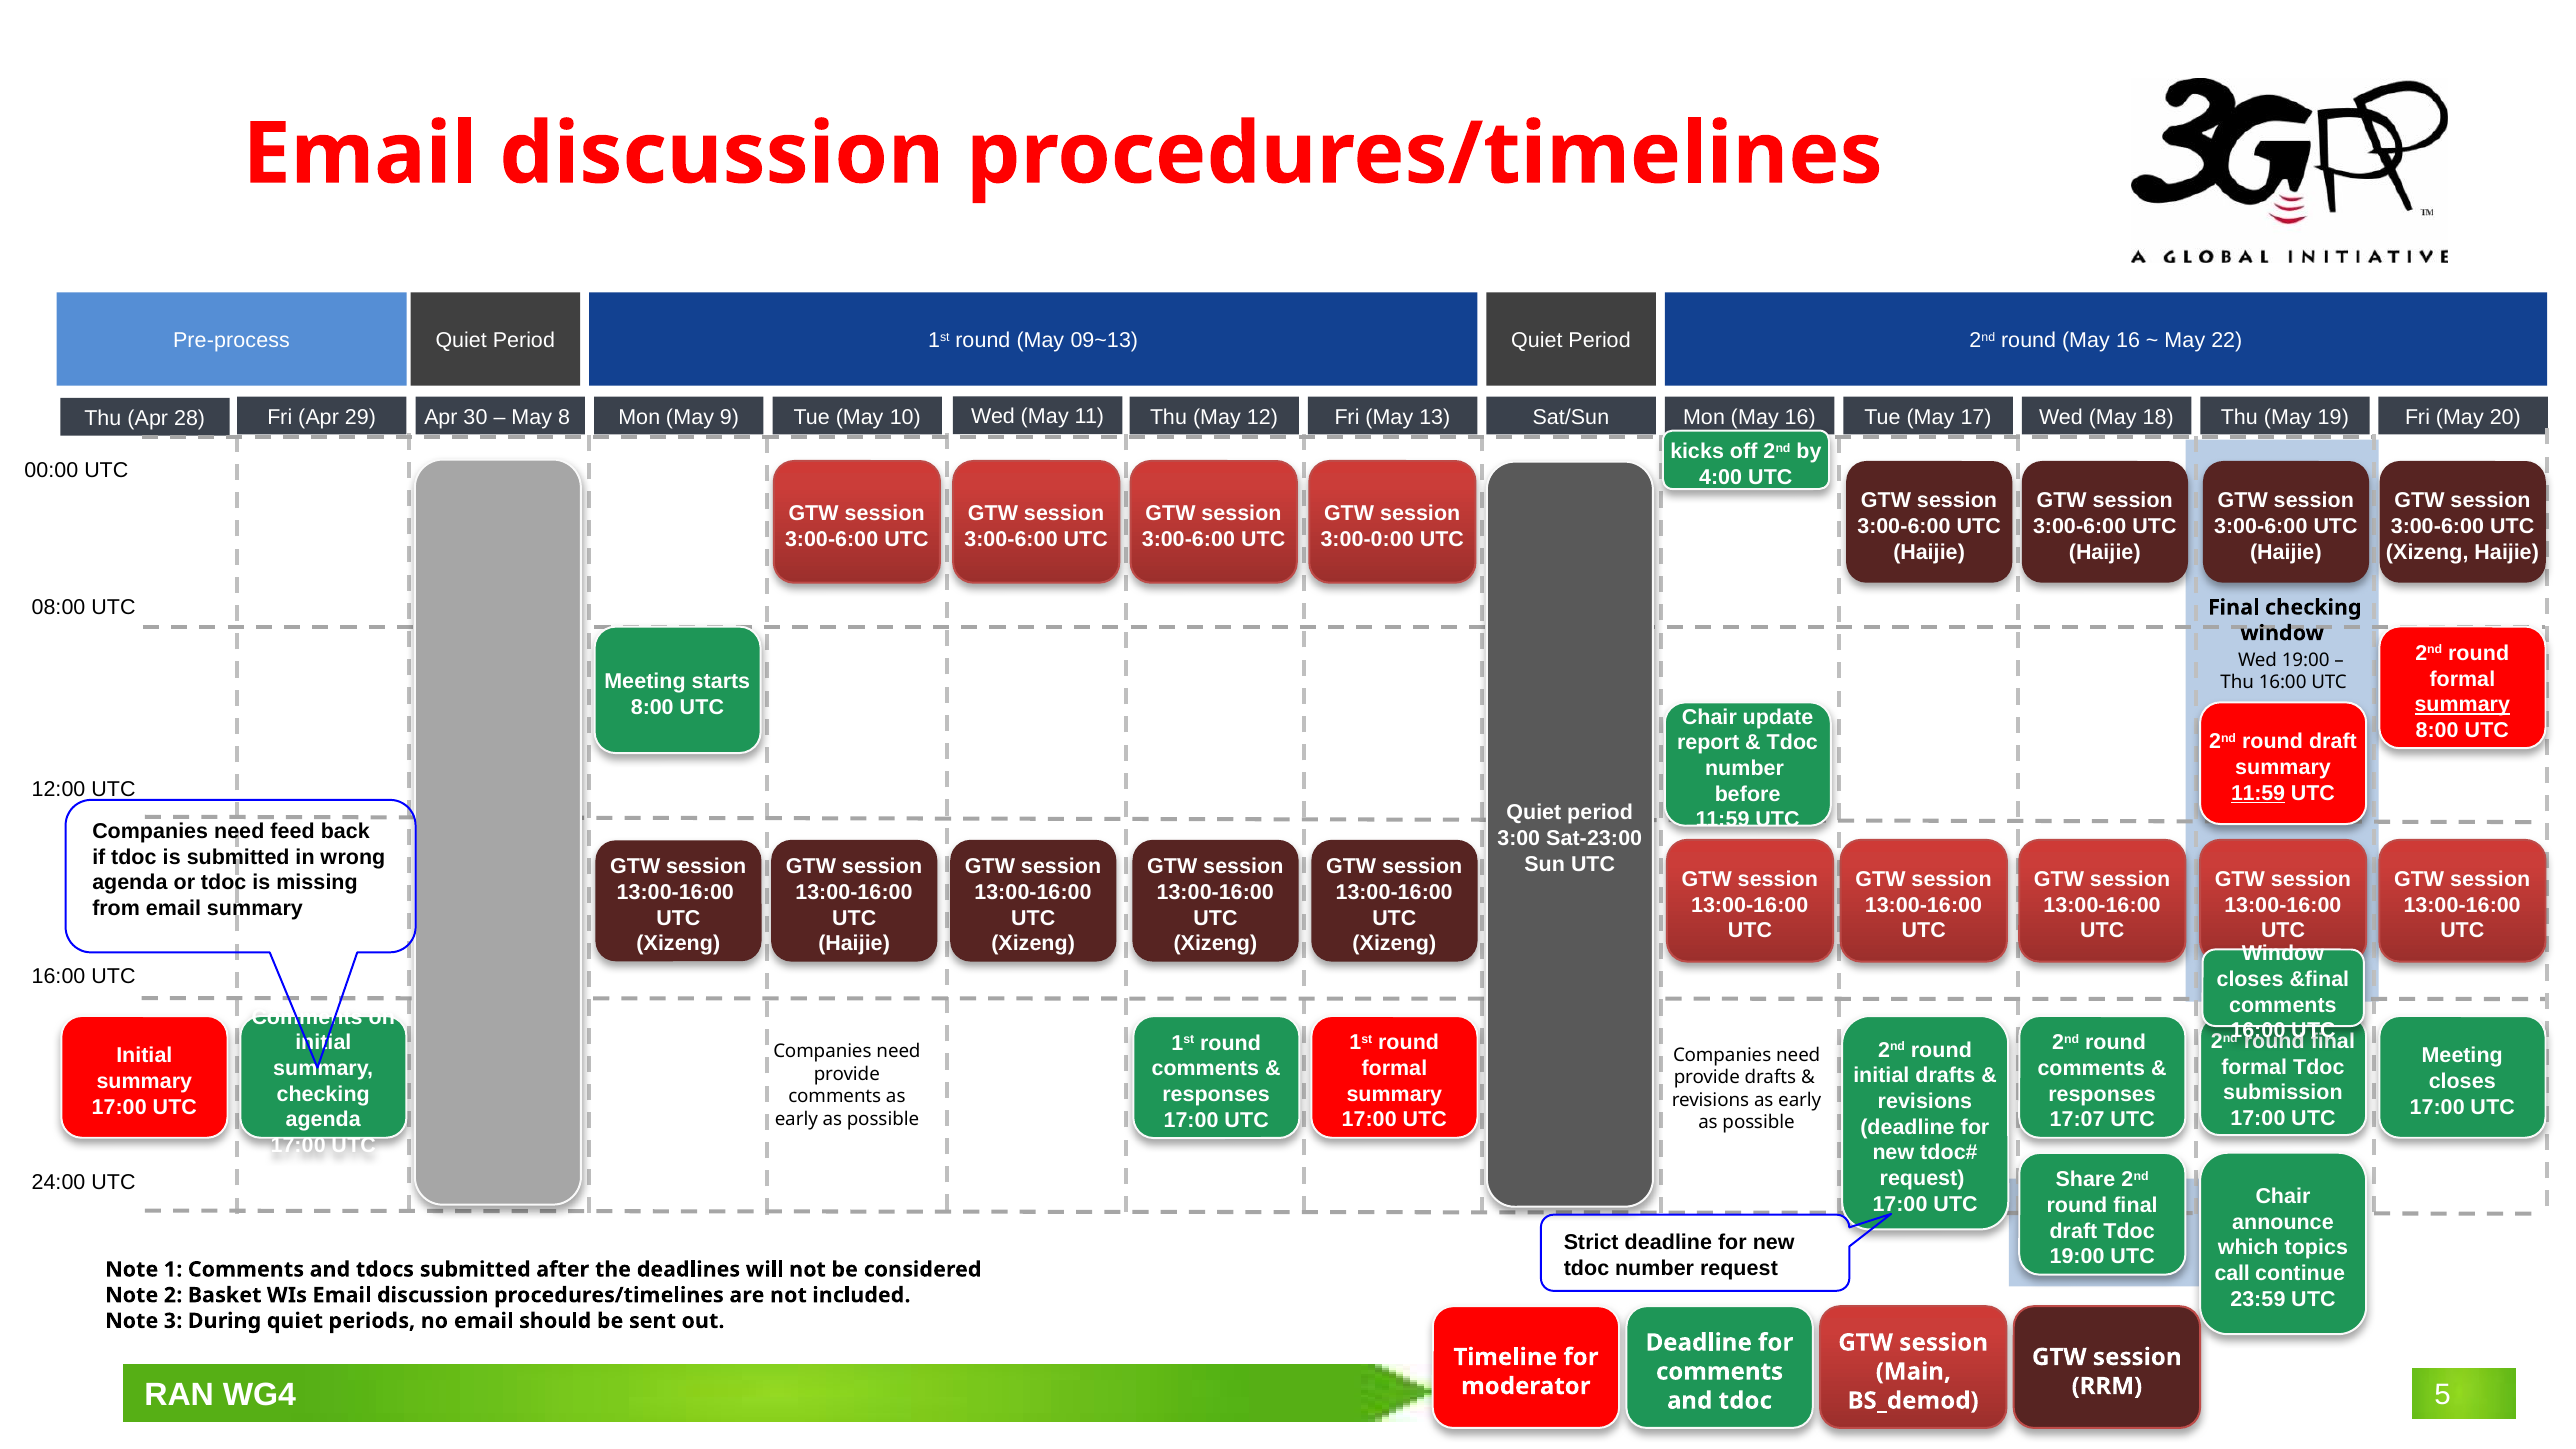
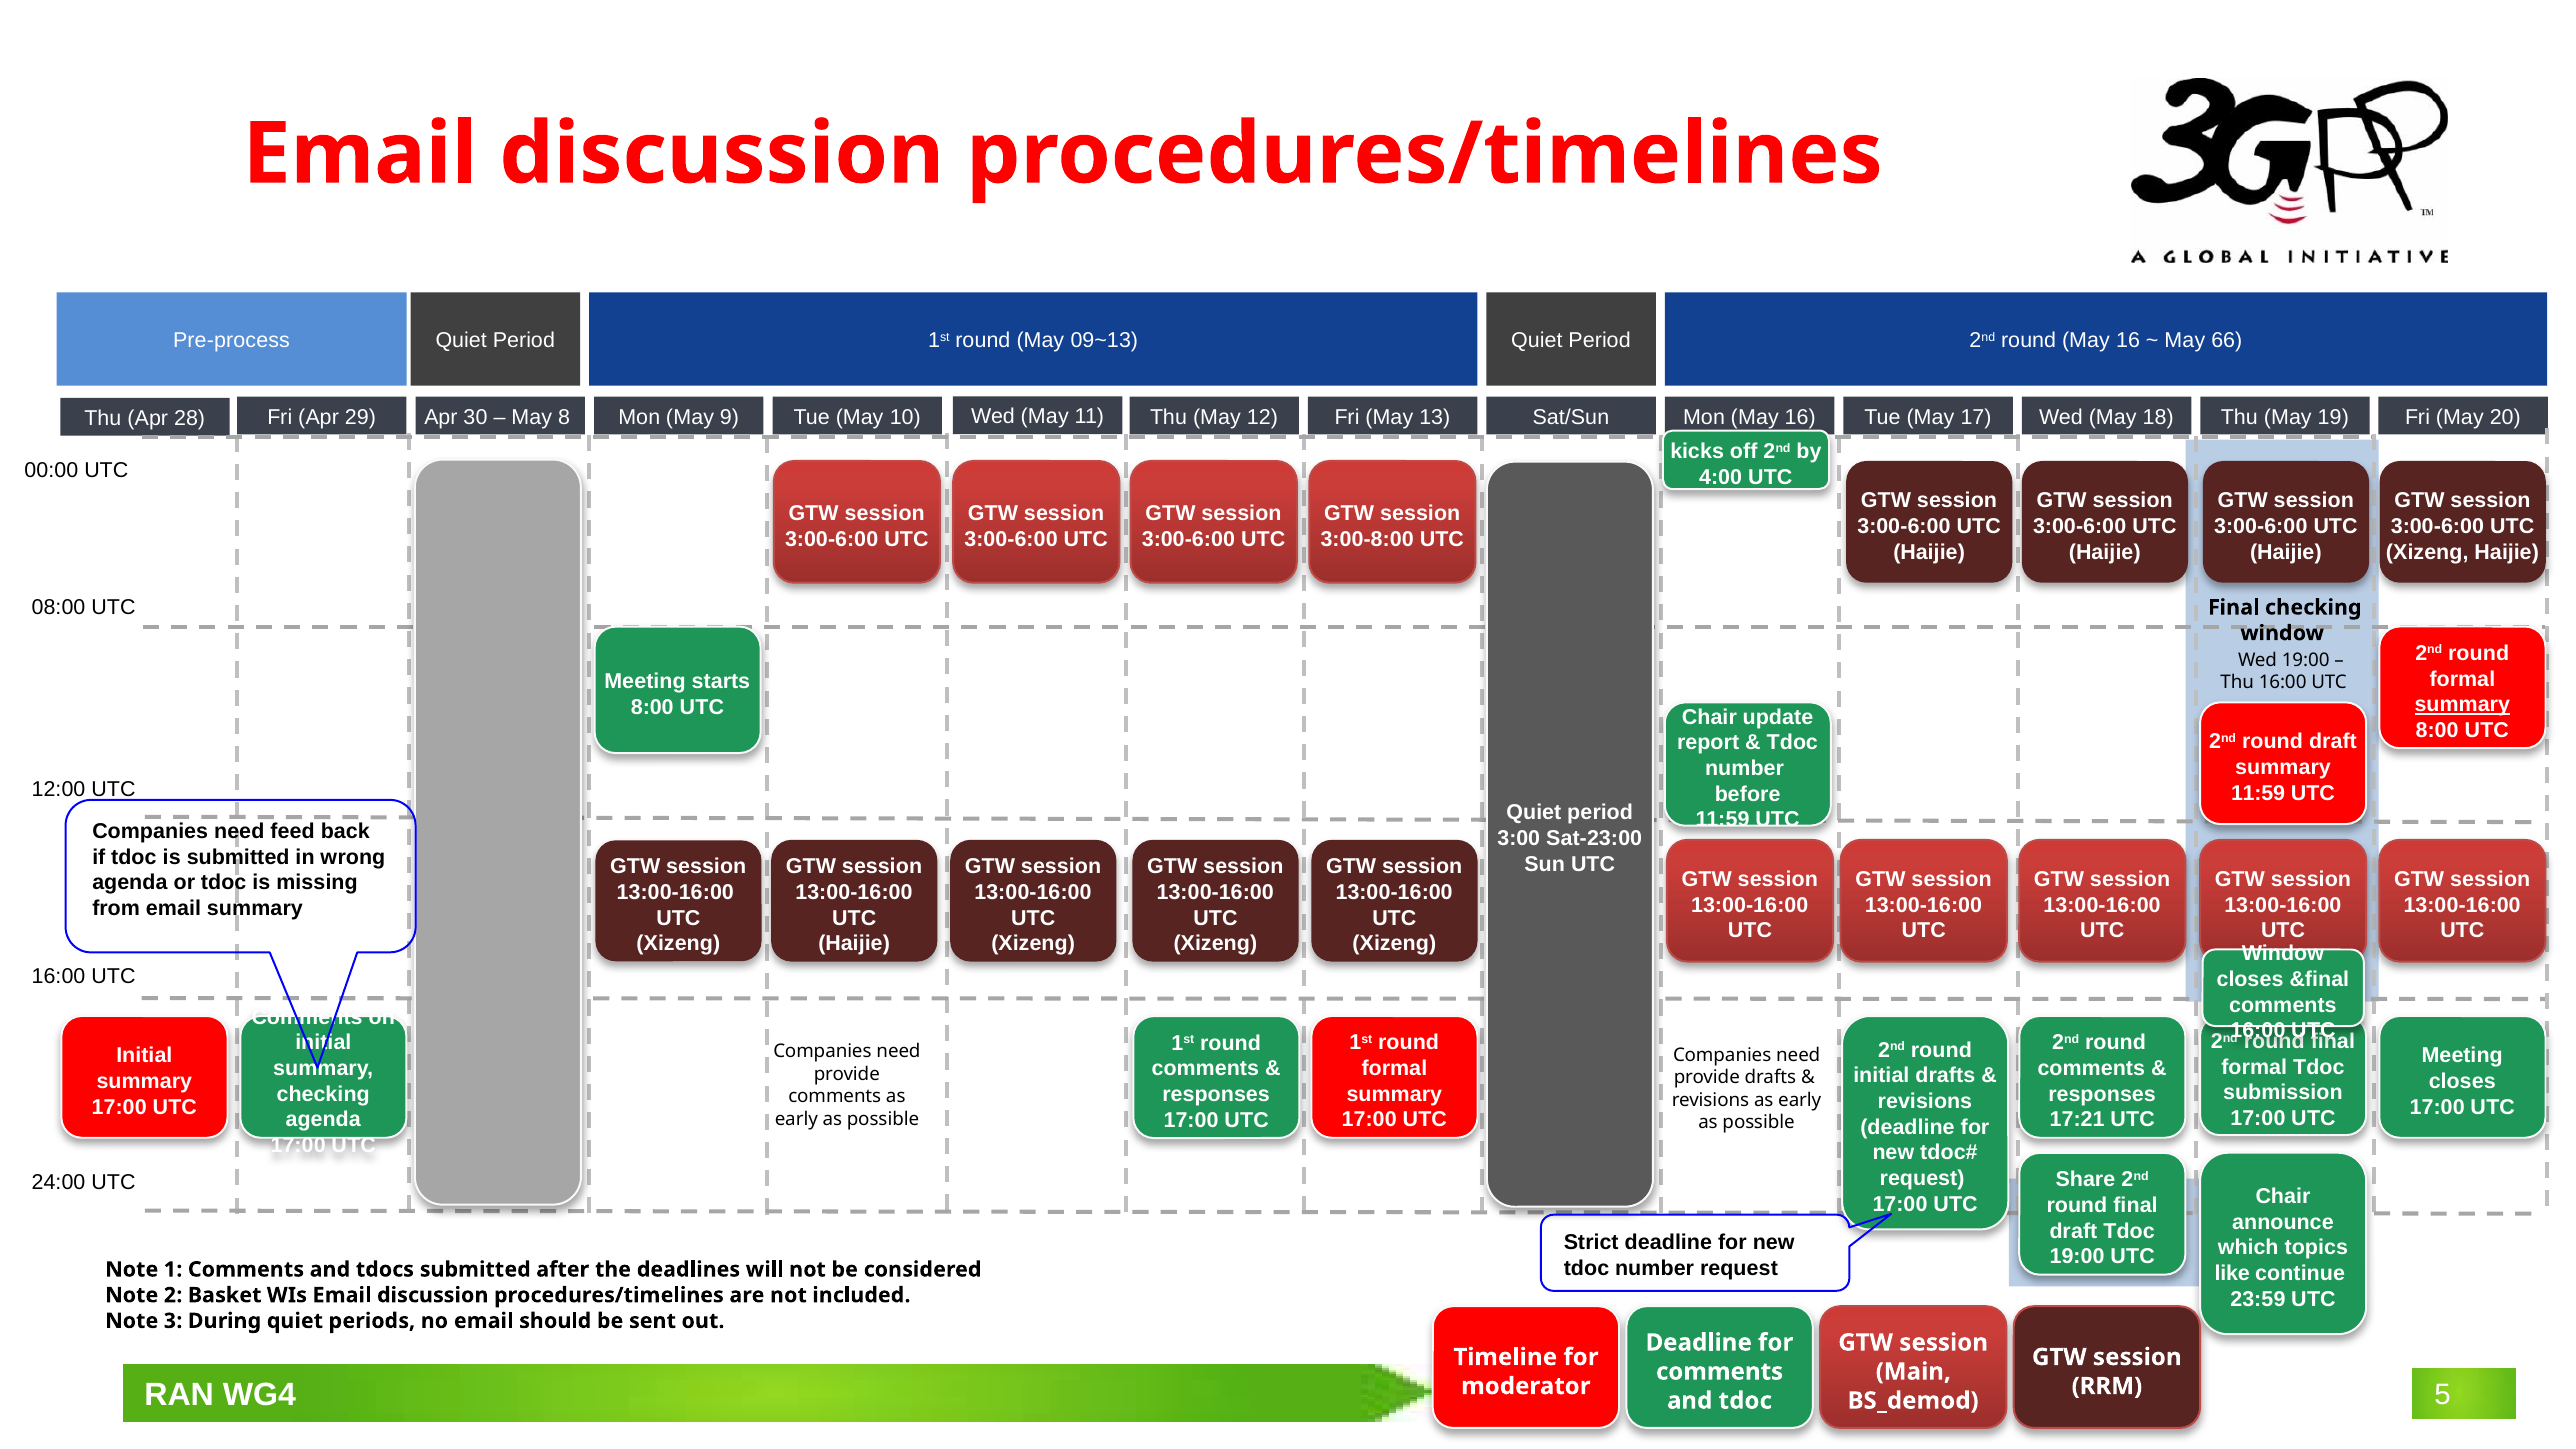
22: 22 -> 66 (2227, 341)
3:00-0:00: 3:00-0:00 -> 3:00-8:00 (1367, 539)
11:59 underline: present -> none (2258, 793)
17:07: 17:07 -> 17:21 (2077, 1120)
call: call -> like (2232, 1274)
